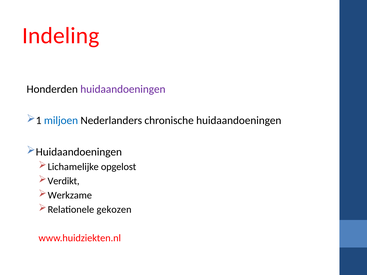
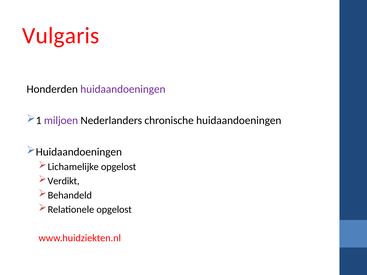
Indeling: Indeling -> Vulgaris (61, 36)
miljoen colour: blue -> purple (61, 121)
Werkzame: Werkzame -> Behandeld (70, 195)
Relationele gekozen: gekozen -> opgelost (114, 210)
